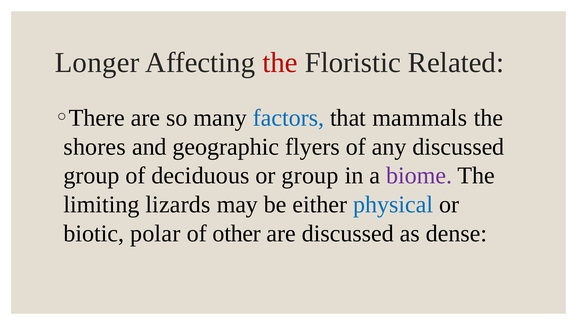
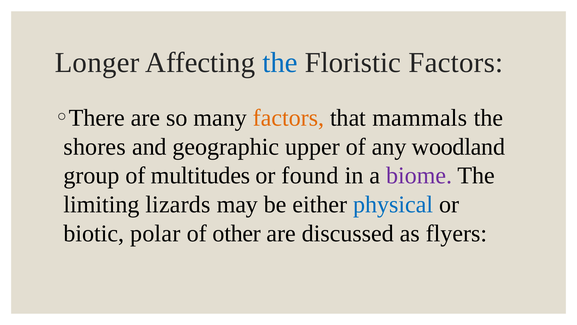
the colour: red -> blue (280, 63)
Floristic Related: Related -> Factors (456, 63)
factors colour: blue -> orange (288, 118)
flyers: flyers -> upper (312, 147)
any discussed: discussed -> woodland (458, 147)
deciduous: deciduous -> multitudes (201, 175)
or group: group -> found (310, 175)
dense: dense -> flyers (456, 233)
